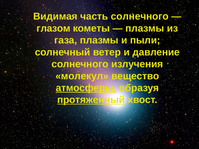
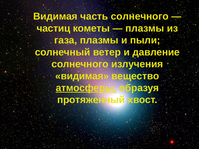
глазом: глазом -> частиц (53, 28)
молекул: молекул -> видимая (82, 76)
протяженный underline: present -> none (91, 100)
